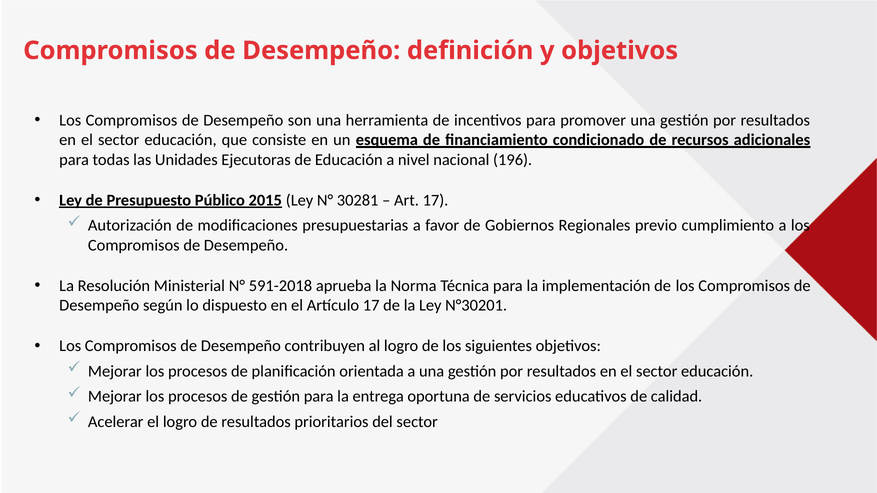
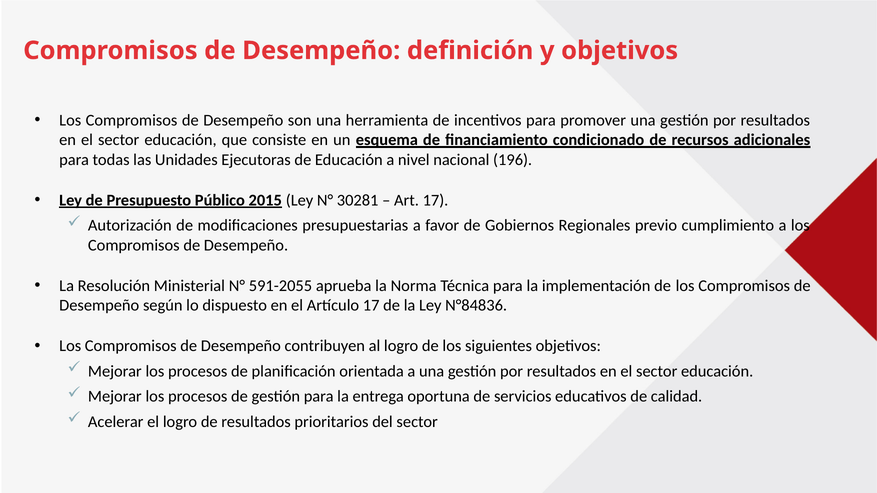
591-2018: 591-2018 -> 591-2055 (280, 286)
N°30201: N°30201 -> N°84836 (476, 306)
